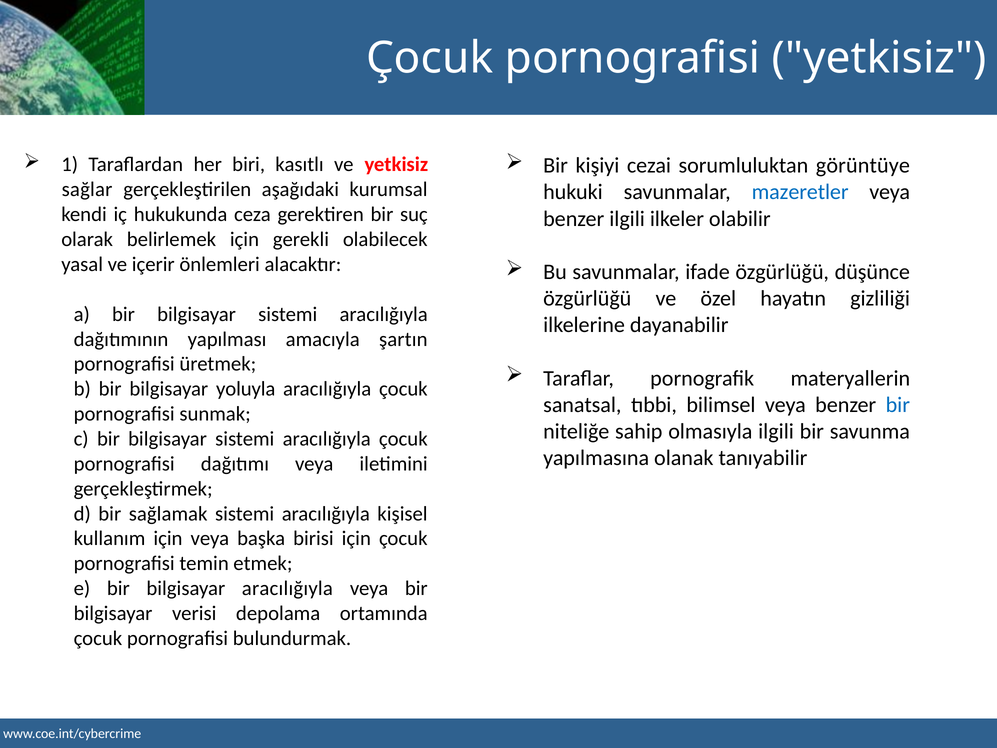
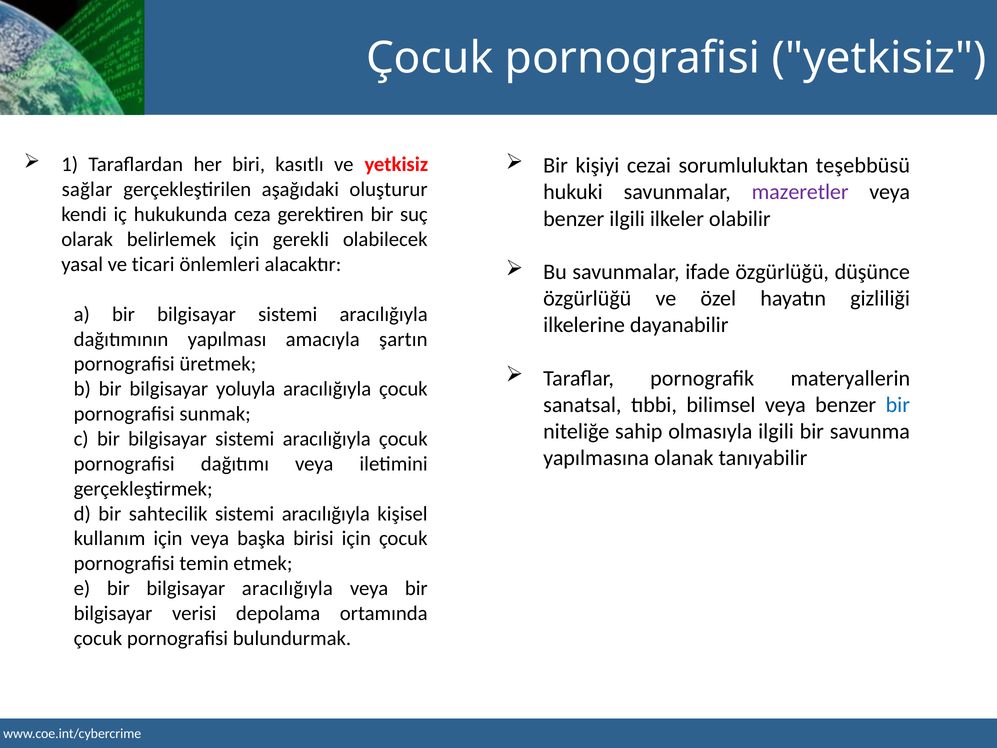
görüntüye: görüntüye -> teşebbüsü (863, 165)
kurumsal: kurumsal -> oluşturur (389, 189)
mazeretler colour: blue -> purple (800, 192)
içerir: içerir -> ticari (153, 264)
sağlamak: sağlamak -> sahtecilik (168, 514)
